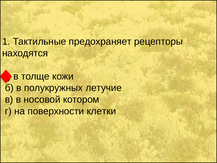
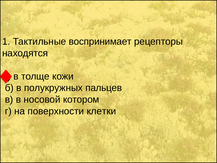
предохраняет: предохраняет -> воспринимает (100, 41)
летучие: летучие -> пальцев (104, 88)
